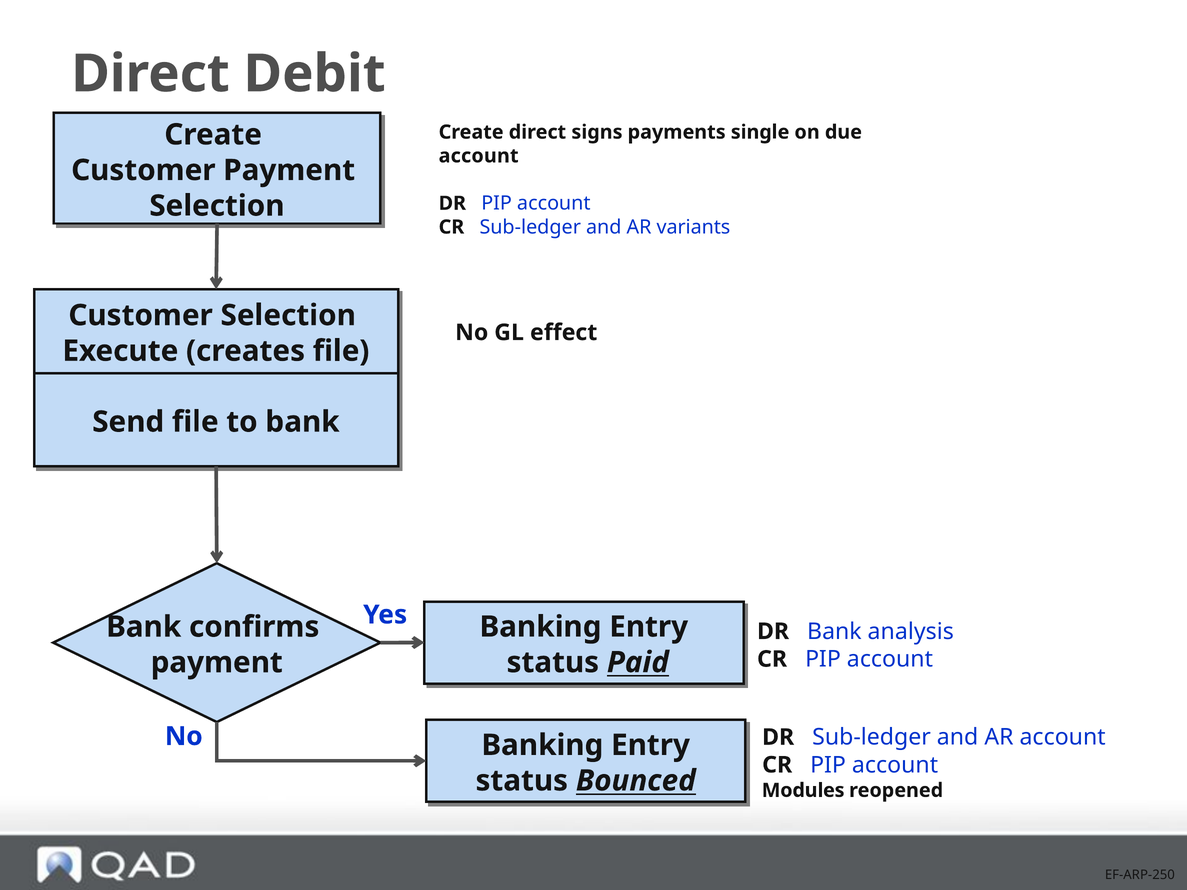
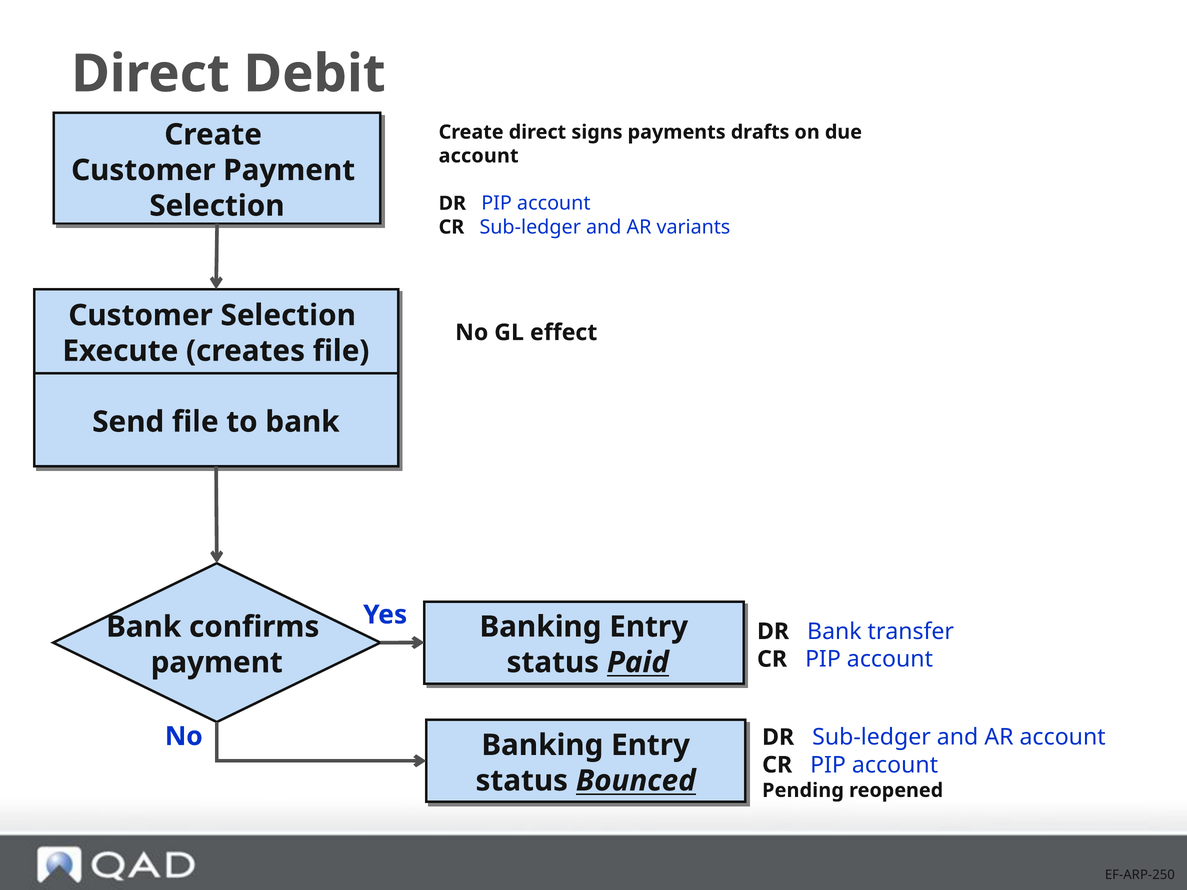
single: single -> drafts (760, 132)
analysis: analysis -> transfer (911, 632)
Modules: Modules -> Pending (803, 791)
